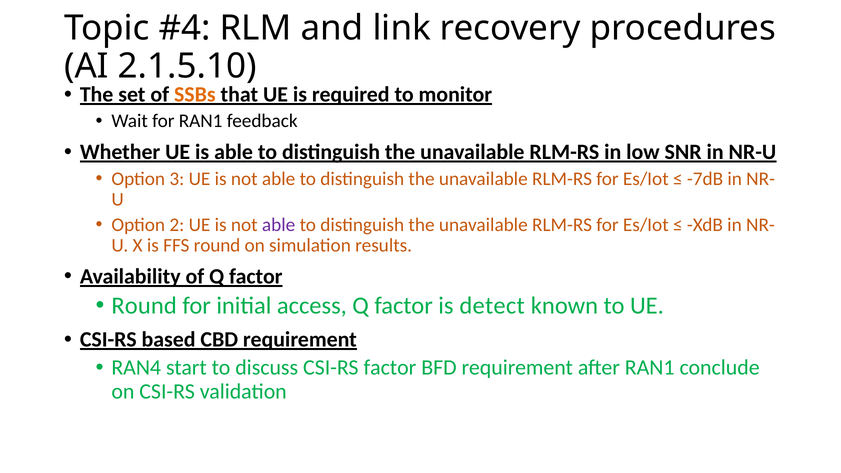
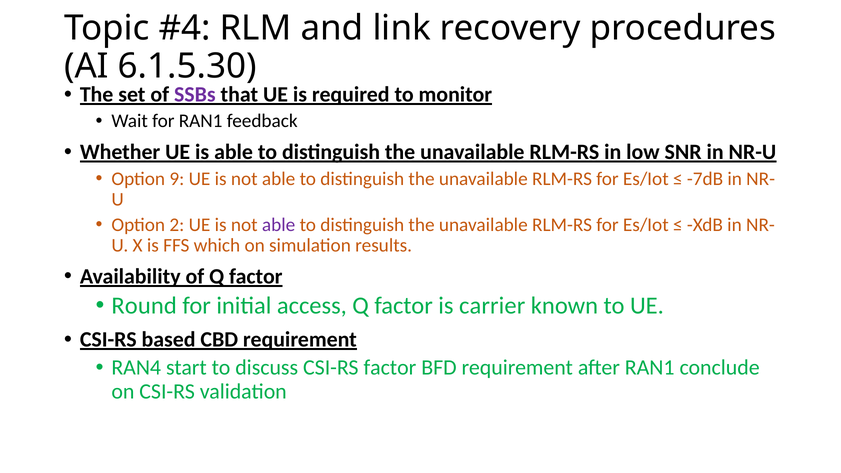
2.1.5.10: 2.1.5.10 -> 6.1.5.30 (187, 66)
SSBs colour: orange -> purple (195, 95)
3: 3 -> 9 (177, 179)
FFS round: round -> which (217, 245)
detect: detect -> carrier (492, 306)
